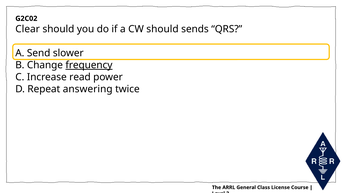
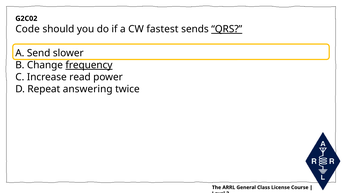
Clear: Clear -> Code (28, 29)
CW should: should -> fastest (162, 29)
QRS underline: none -> present (227, 29)
